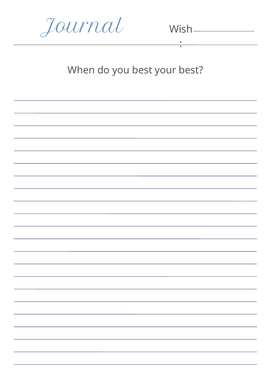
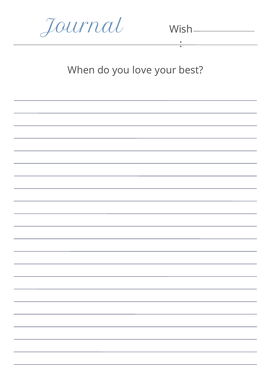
you best: best -> love (142, 70)
